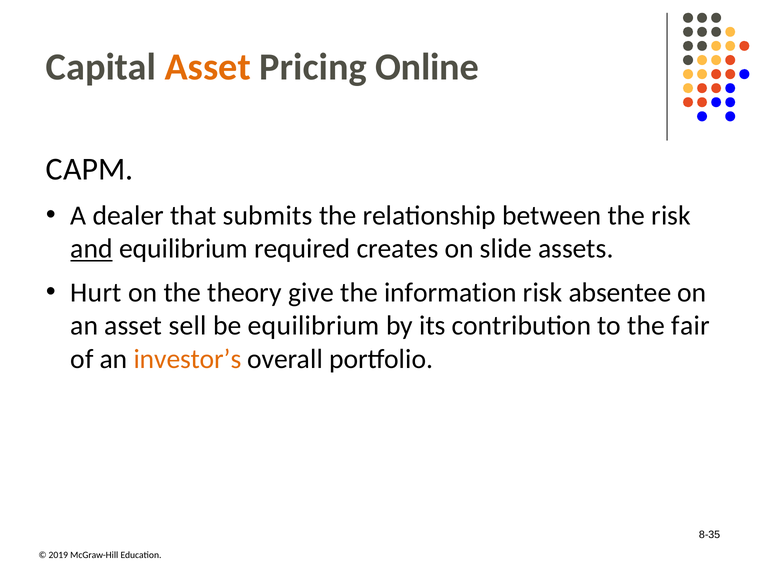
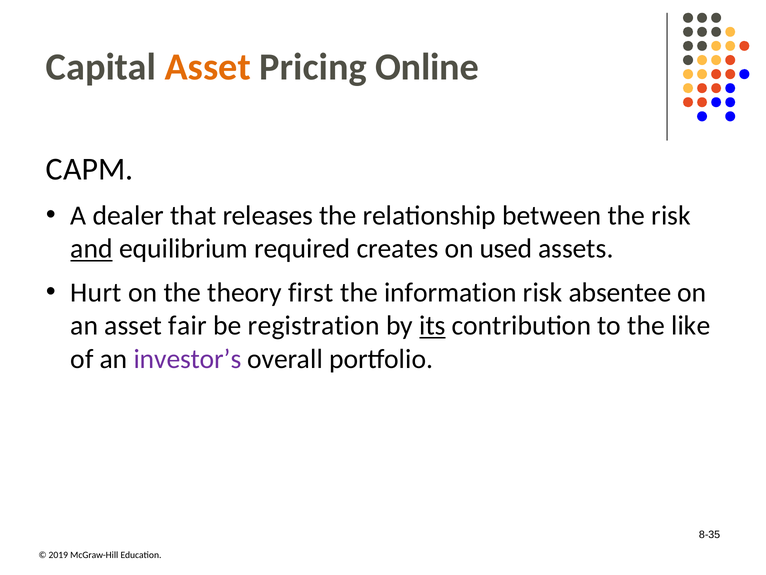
submits: submits -> releases (268, 215)
slide: slide -> used (506, 249)
give: give -> first (311, 292)
sell: sell -> fair (188, 326)
be equilibrium: equilibrium -> registration (314, 326)
its underline: none -> present (432, 326)
fair: fair -> like (691, 326)
investor’s colour: orange -> purple (188, 359)
